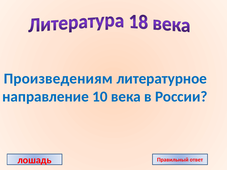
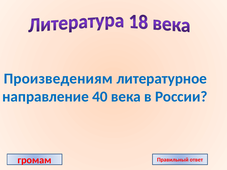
10: 10 -> 40 (100, 97)
лошадь: лошадь -> громам (35, 160)
